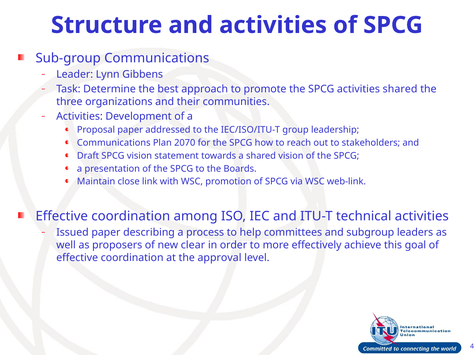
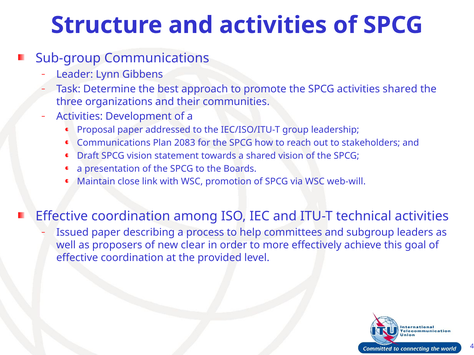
2070: 2070 -> 2083 (185, 143)
web-link: web-link -> web-will (346, 182)
approval: approval -> provided (220, 258)
